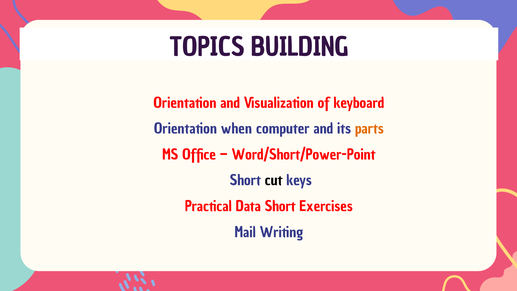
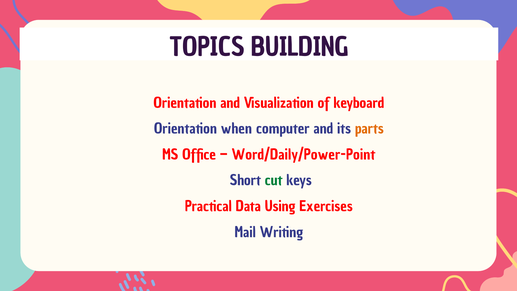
Word/Short/Power-Point: Word/Short/Power-Point -> Word/Daily/Power-Point (303, 155)
cut colour: black -> green (274, 180)
Data Short: Short -> Using (280, 206)
